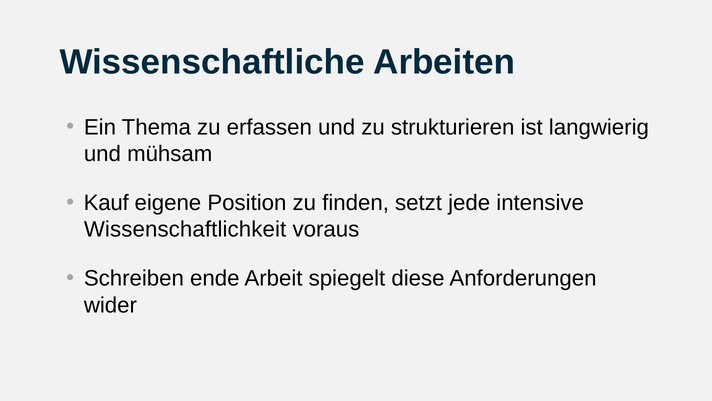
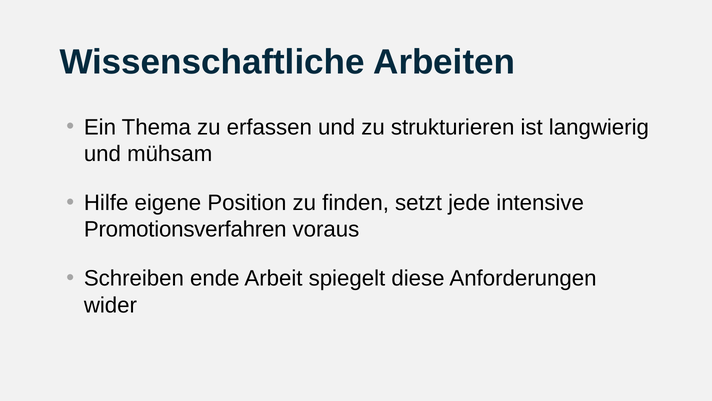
Kauf: Kauf -> Hilfe (106, 203)
Wissenschaftlichkeit: Wissenschaftlichkeit -> Promotionsverfahren (185, 229)
